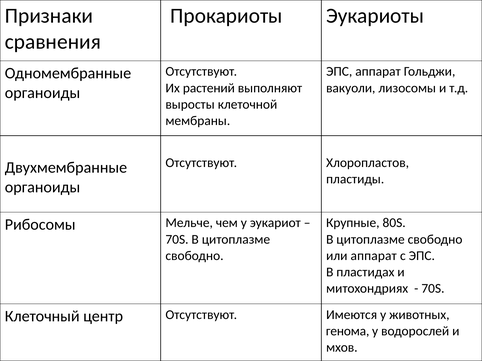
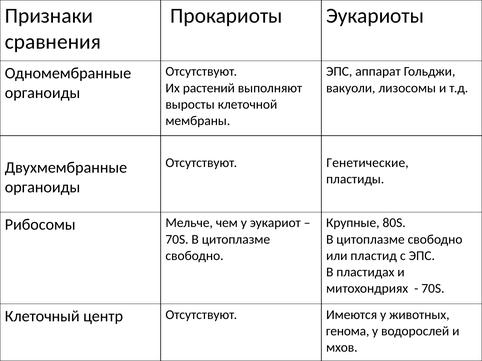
Хлоропластов: Хлоропластов -> Генетические (368, 163)
или аппарат: аппарат -> пластид (374, 256)
